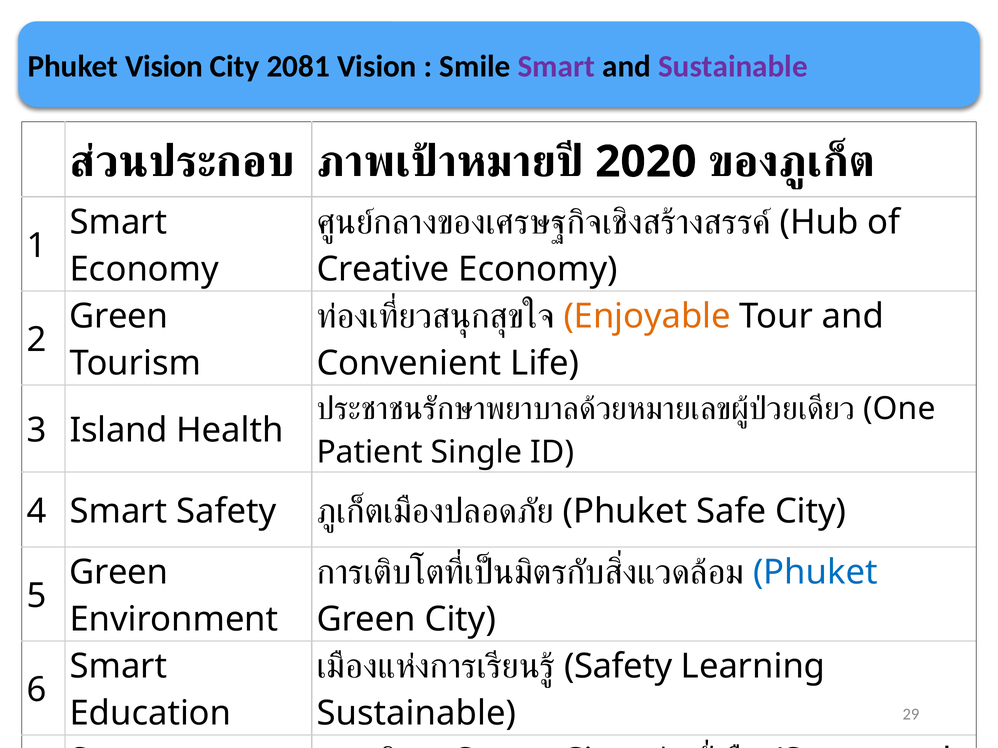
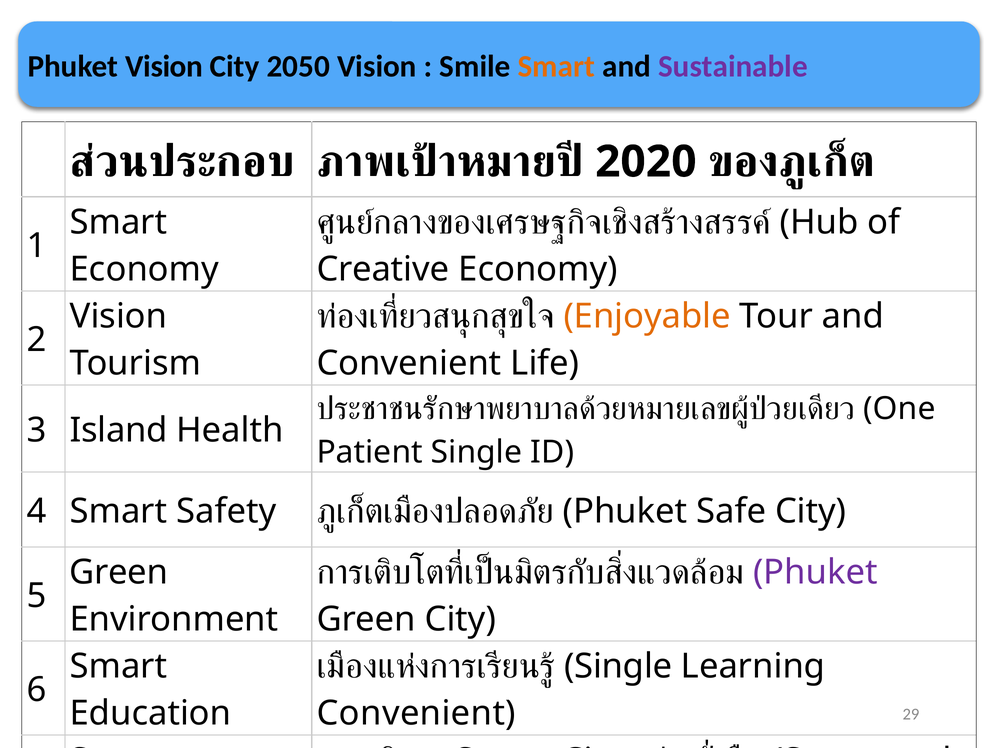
2081: 2081 -> 2050 (298, 66)
Smart colour: purple -> orange (556, 66)
Green: Green -> Vision (119, 317)
Phuket colour: blue -> purple (815, 573)
Safety: Safety -> Single (618, 667)
Sustainable: Sustainable -> Convenient (416, 714)
